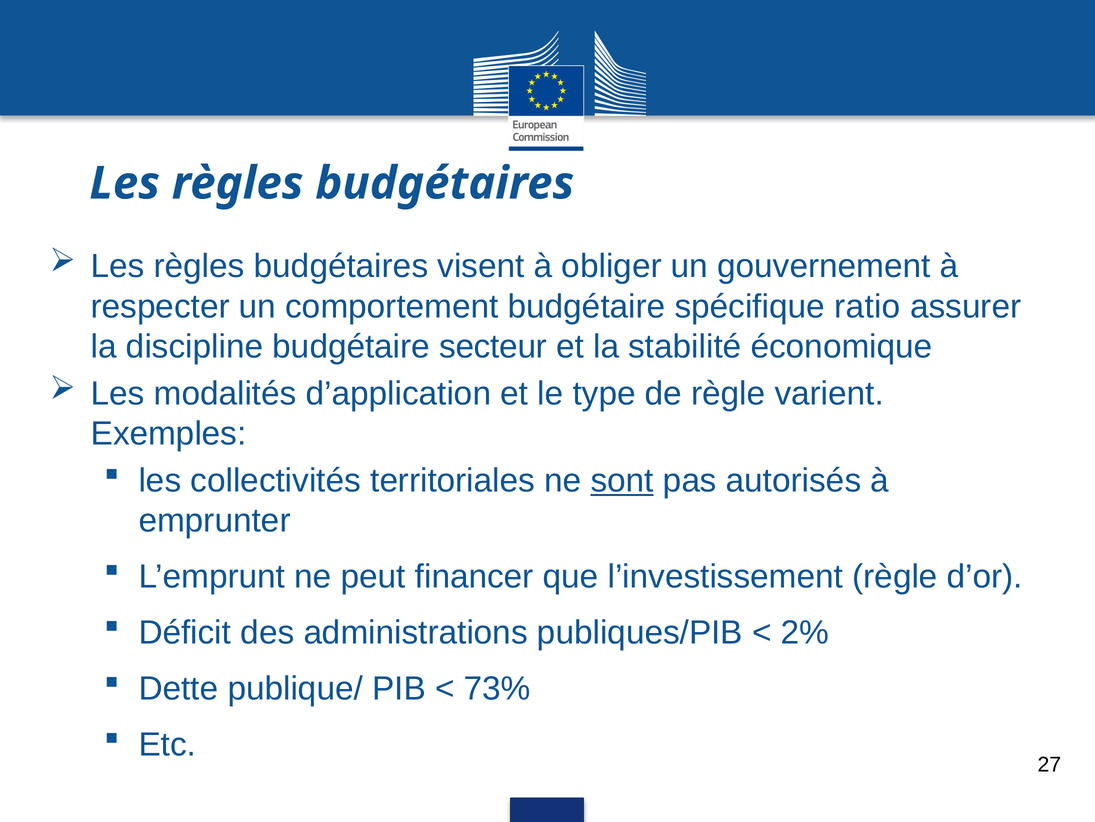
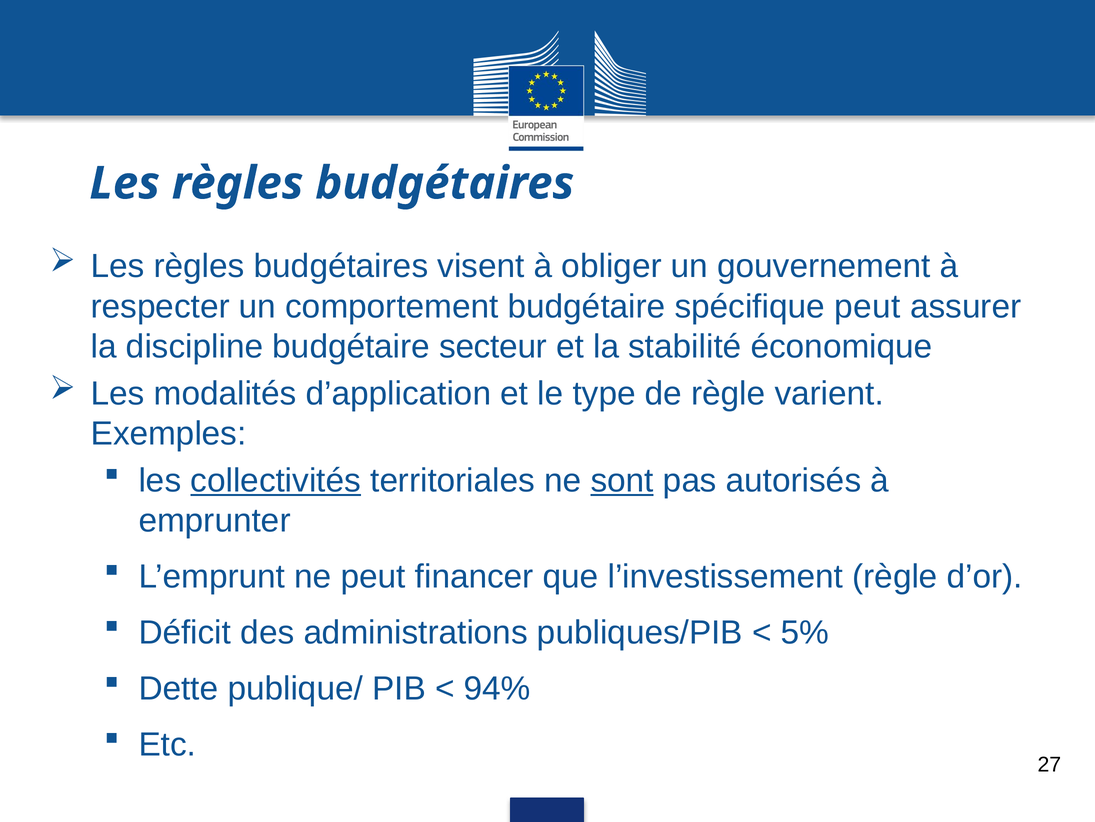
spécifique ratio: ratio -> peut (867, 306)
collectivités underline: none -> present (276, 480)
2%: 2% -> 5% (805, 632)
73%: 73% -> 94% (497, 688)
